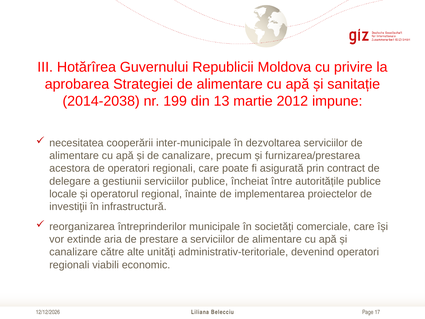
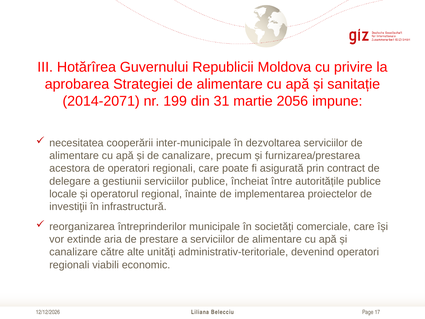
2014-2038: 2014-2038 -> 2014-2071 (101, 101)
13: 13 -> 31 (222, 101)
2012: 2012 -> 2056 (292, 101)
